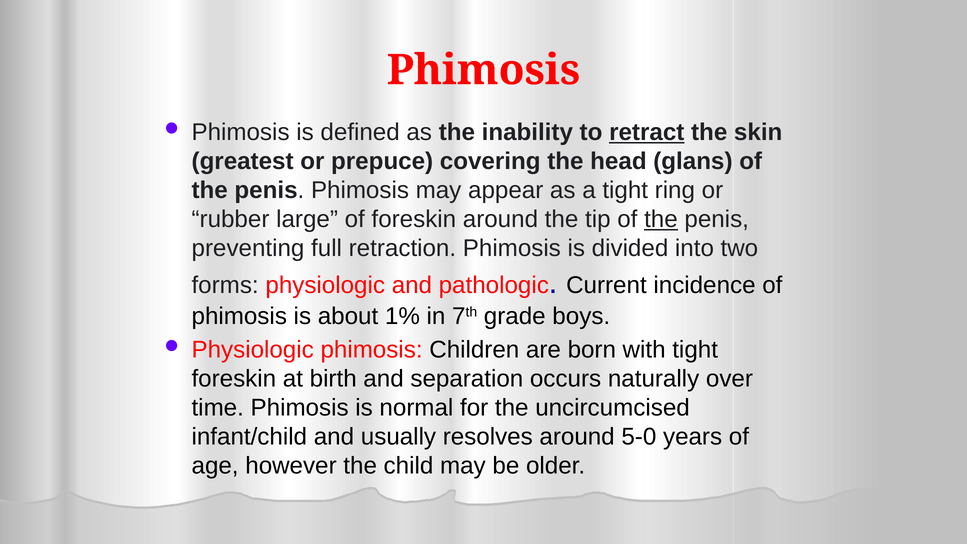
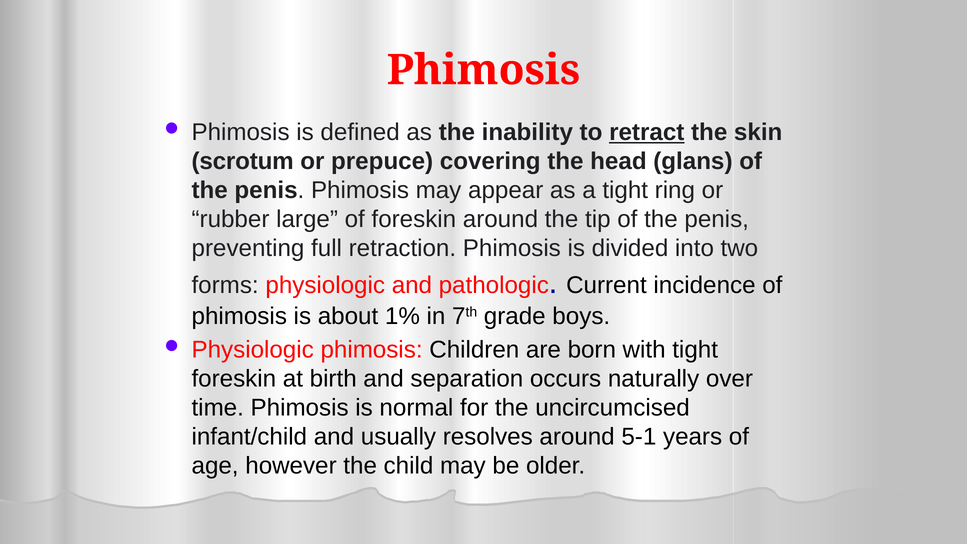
greatest: greatest -> scrotum (243, 161)
the underline: present -> none (661, 219)
5-0: 5-0 -> 5-1 (639, 437)
